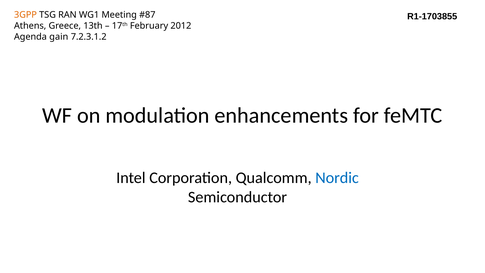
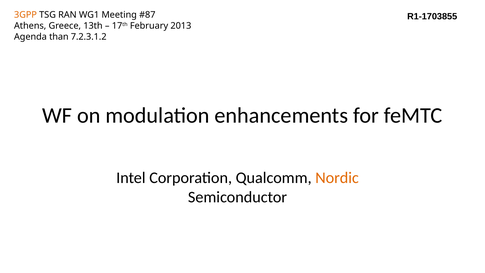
2012: 2012 -> 2013 (181, 26)
gain: gain -> than (59, 37)
Nordic colour: blue -> orange (337, 178)
